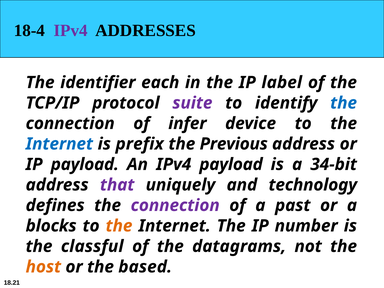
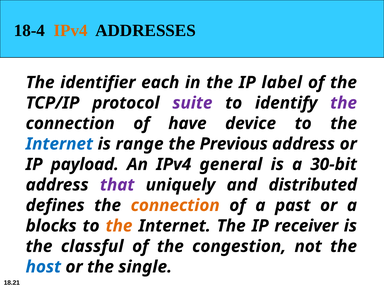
IPv4 colour: purple -> orange (71, 30)
the colour: blue -> purple (344, 103)
infer: infer -> have (187, 123)
prefix: prefix -> range (140, 144)
IPv4 payload: payload -> general (231, 164)
34-bit: 34-bit -> 30-bit (334, 164)
technology: technology -> distributed (313, 185)
connection colour: purple -> orange (175, 205)
number: number -> receiver (306, 226)
datagrams: datagrams -> congestion (239, 246)
host colour: orange -> blue (43, 267)
based: based -> single (145, 267)
